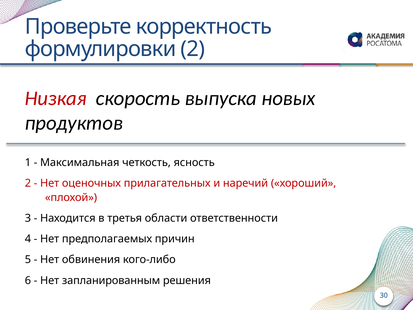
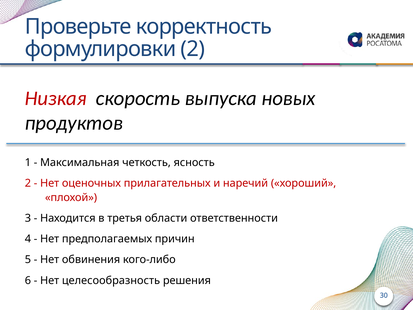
запланированным: запланированным -> целесообразность (111, 280)
